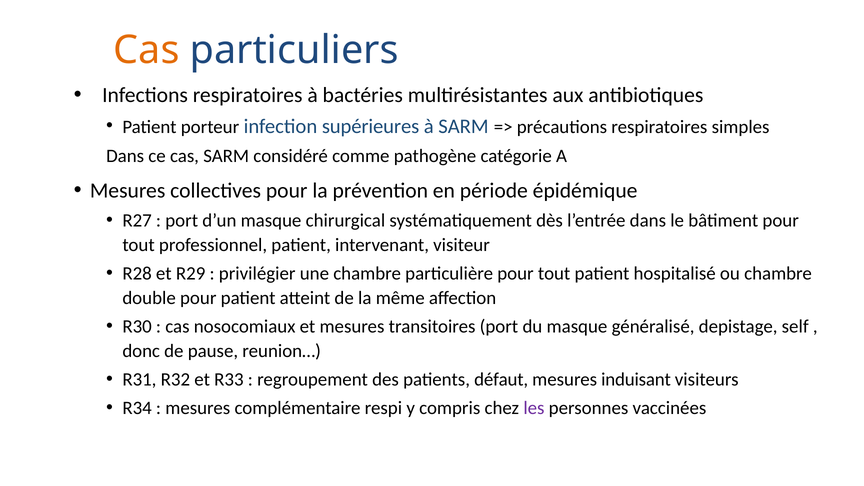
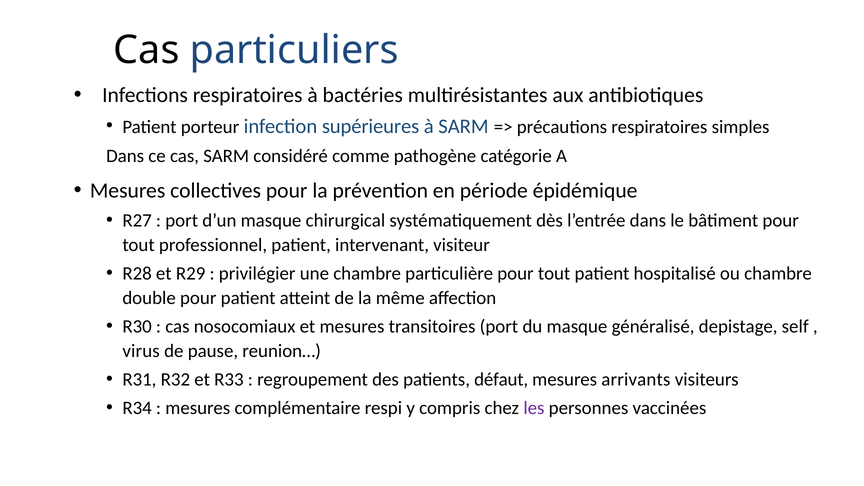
Cas colour: orange -> black (146, 50)
donc: donc -> virus (141, 351)
induisant: induisant -> arrivants (636, 379)
